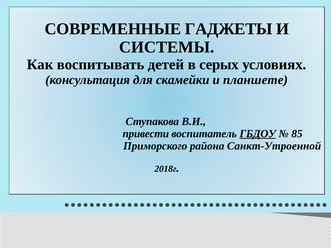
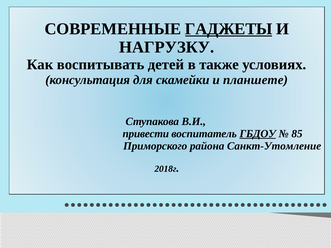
ГАДЖЕТЫ underline: none -> present (229, 29)
СИСТЕМЫ: СИСТЕМЫ -> НАГРУЗКУ (167, 47)
серых: серых -> также (219, 65)
Санкт-Утроенной: Санкт-Утроенной -> Санкт-Утомление (274, 146)
